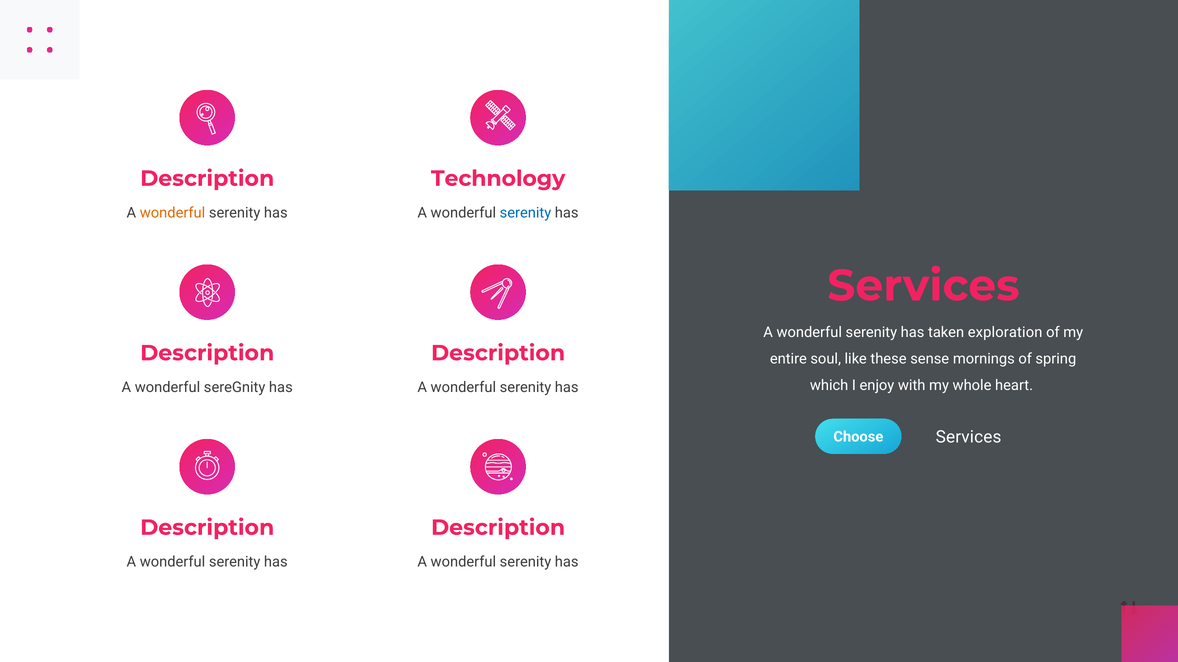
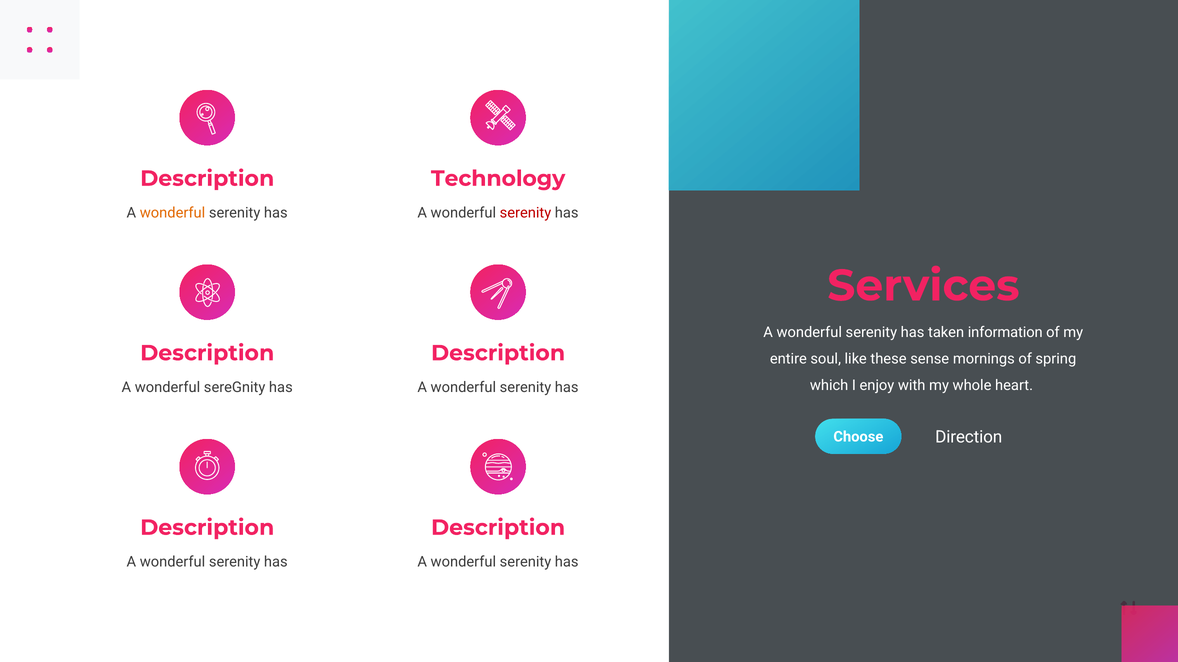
serenity colour: blue -> red (525, 213)
exploration: exploration -> information (1005, 333)
Choose Services: Services -> Direction (969, 438)
